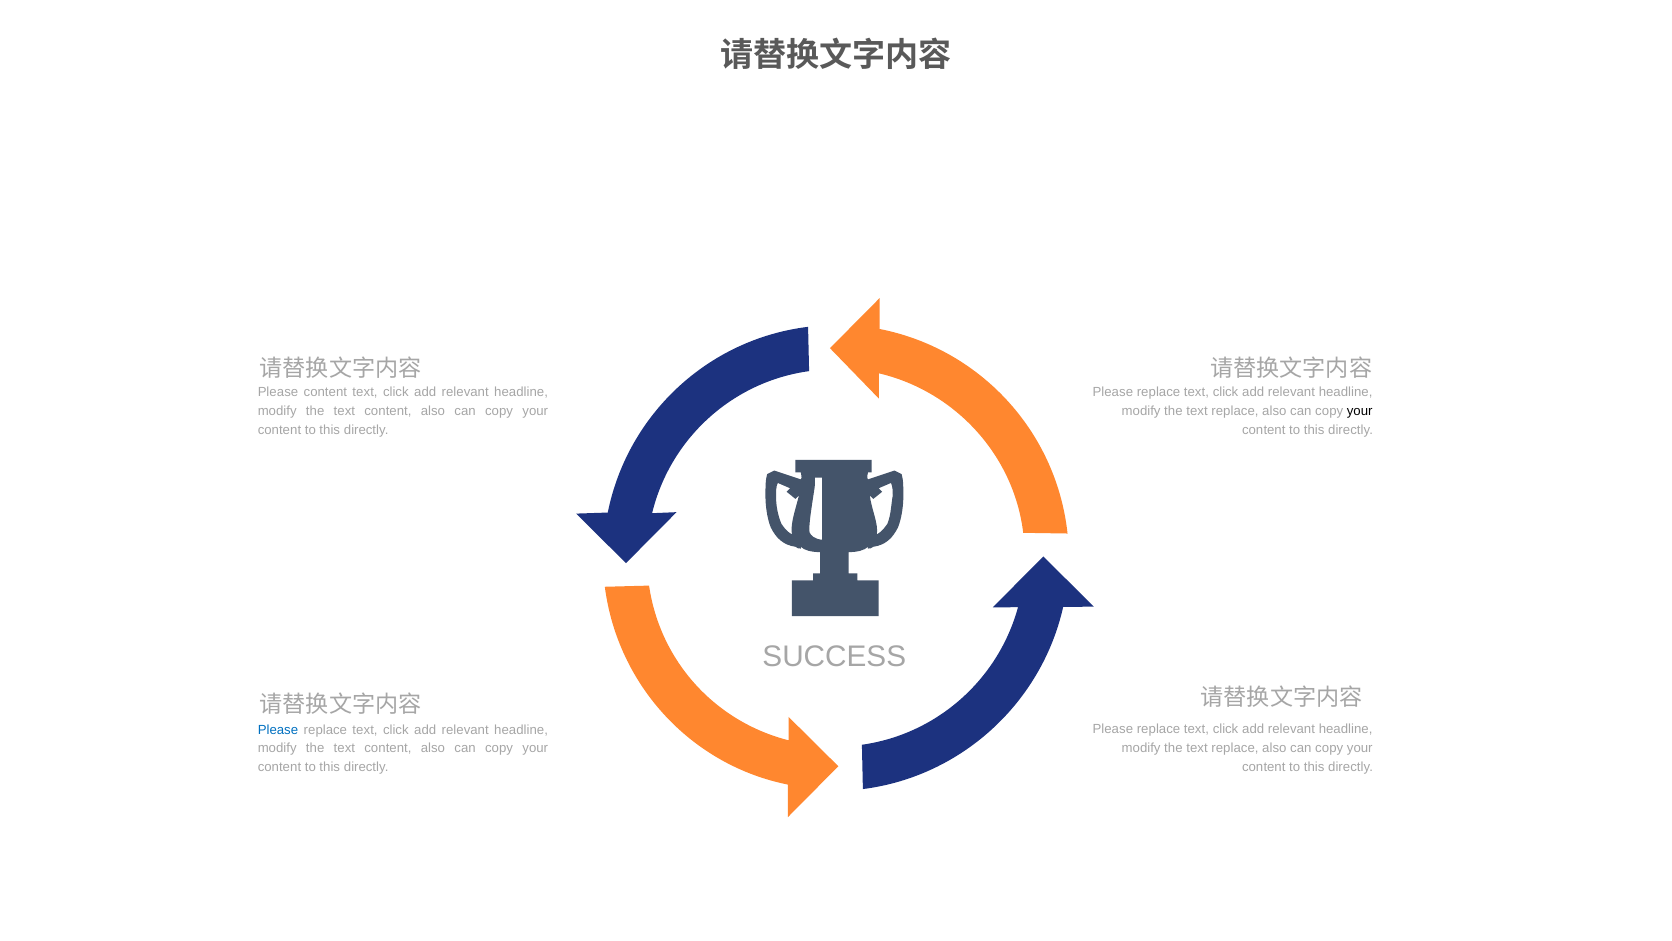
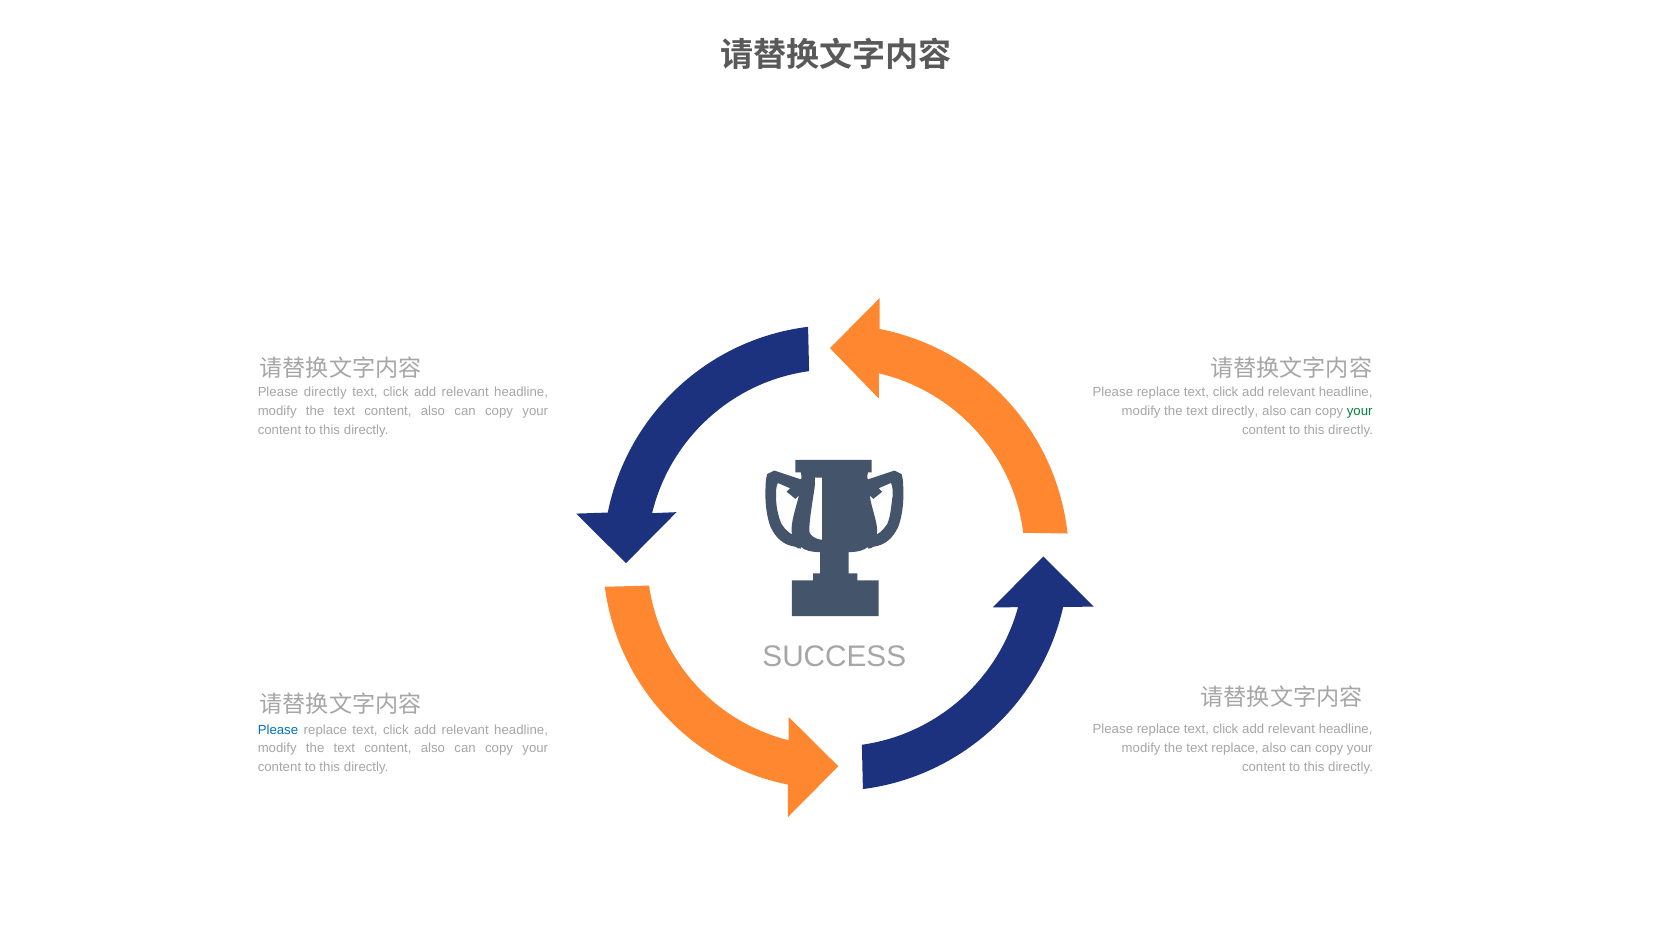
Please content: content -> directly (325, 392)
replace: replace -> directly (1235, 411)
your colour: black -> green (1360, 411)
